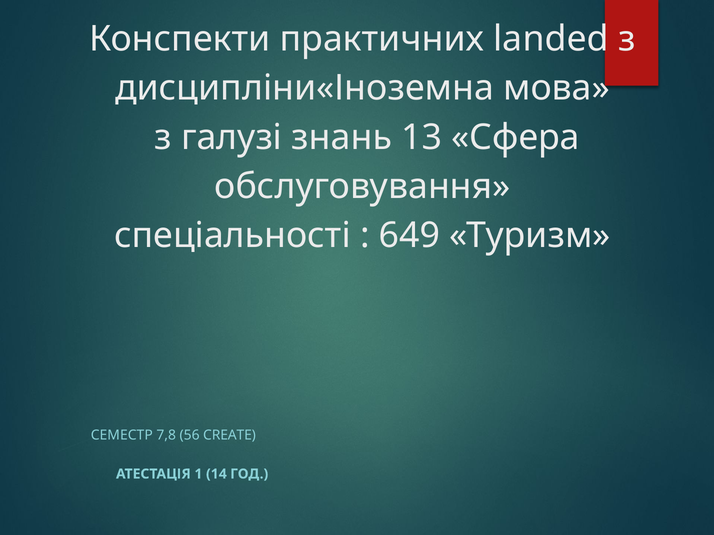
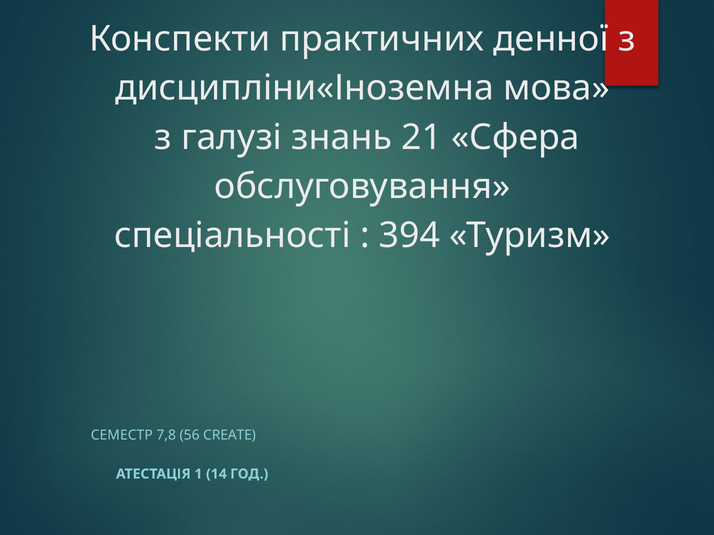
landed: landed -> денної (551, 39)
13: 13 -> 21 (422, 137)
649: 649 -> 394 (410, 236)
